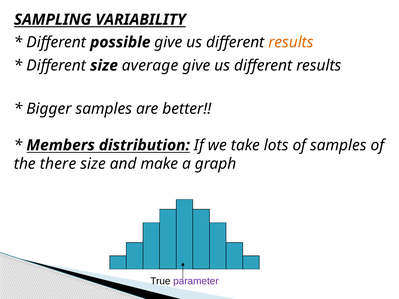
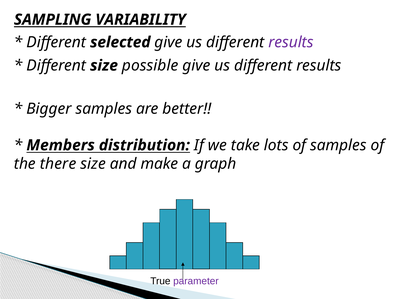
possible: possible -> selected (120, 42)
results colour: orange -> purple (291, 42)
average: average -> possible (150, 66)
